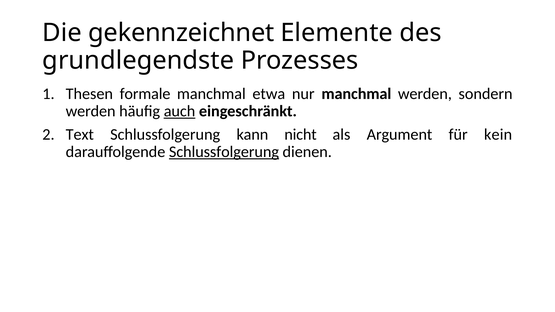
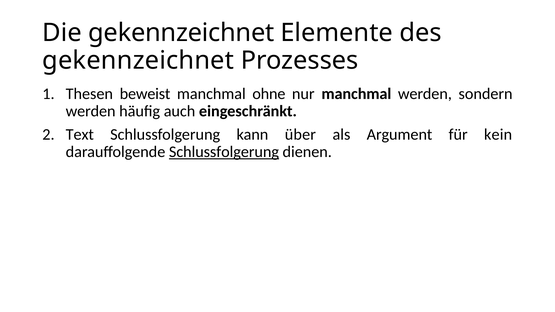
grundlegendste: grundlegendste -> gekennzeichnet (138, 60)
formale: formale -> beweist (145, 94)
etwa: etwa -> ohne (269, 94)
auch underline: present -> none (180, 111)
nicht: nicht -> über (300, 134)
